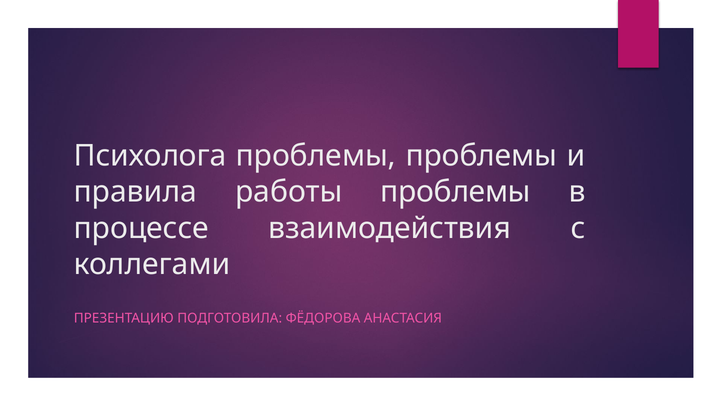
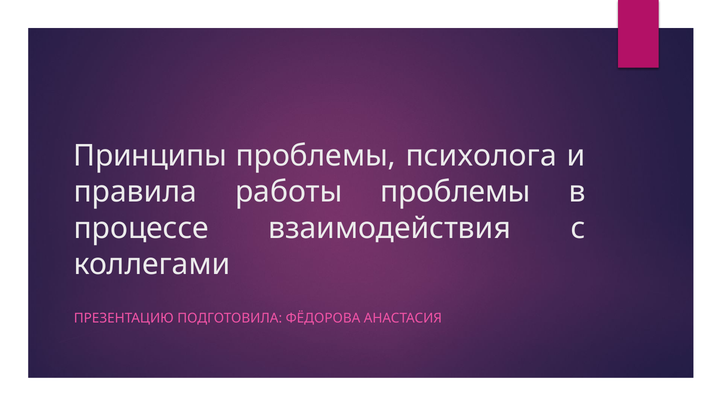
Психолога: Психолога -> Принципы (150, 156)
проблемы проблемы: проблемы -> психолога (481, 156)
